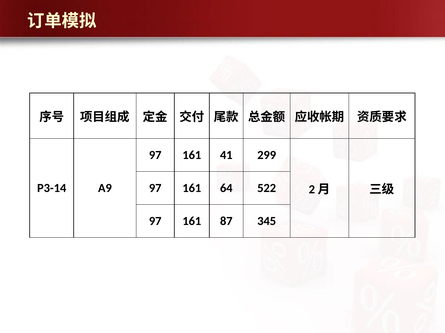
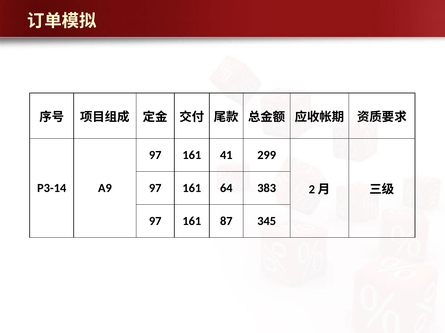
522: 522 -> 383 (267, 189)
